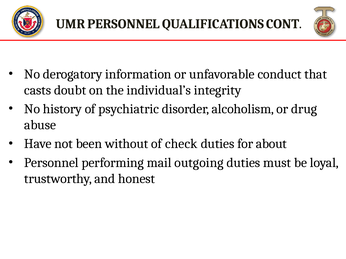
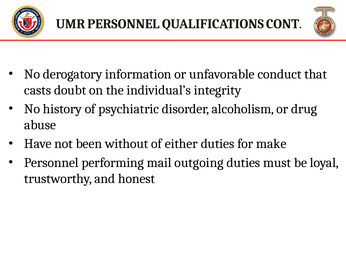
check: check -> either (181, 144)
about: about -> make (271, 144)
